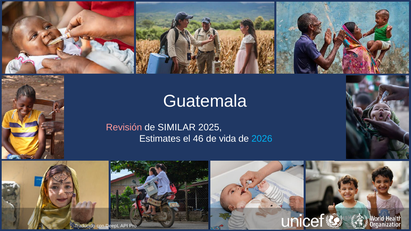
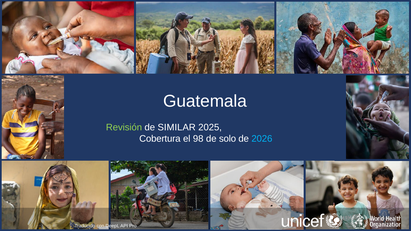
Revisión colour: pink -> light green (124, 127)
Estimates: Estimates -> Cobertura (160, 139)
46: 46 -> 98 (198, 139)
vida: vida -> solo (227, 139)
